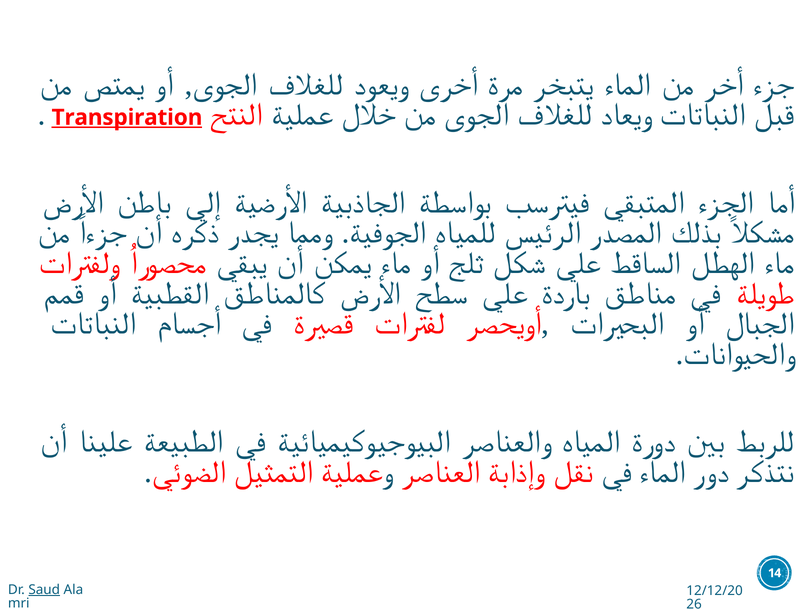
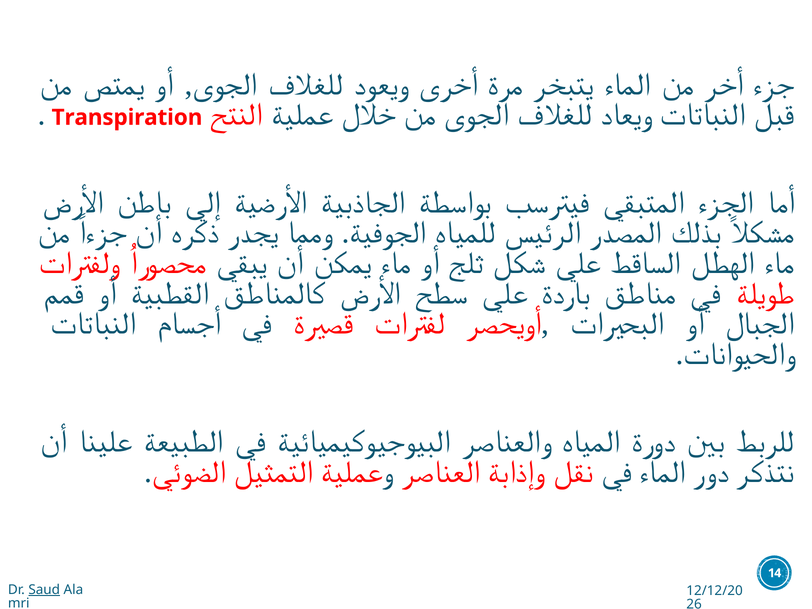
Transpiration underline: present -> none (127, 117)
